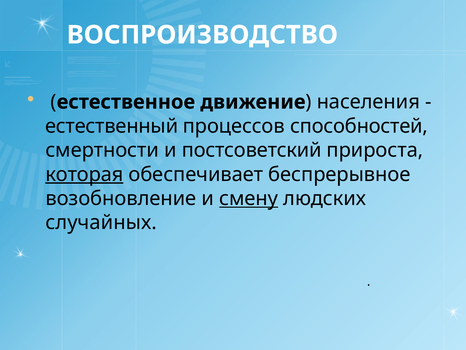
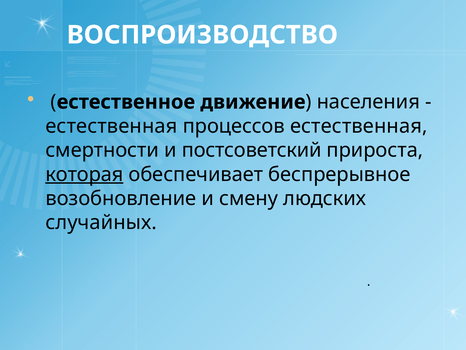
естественный: естественный -> естественная (111, 126)
процессов способностей: способностей -> естественная (359, 126)
смену underline: present -> none (249, 198)
